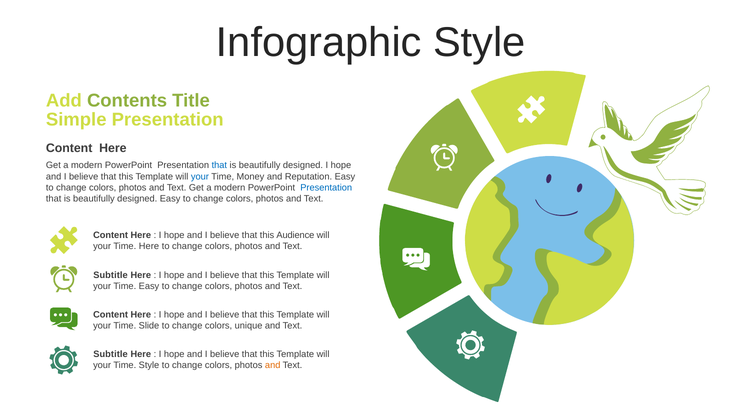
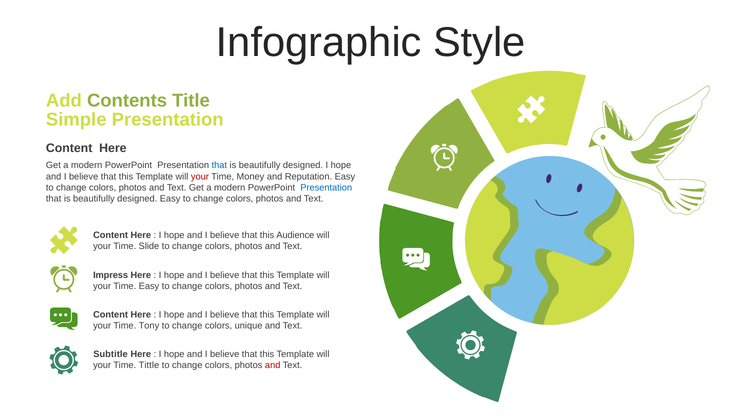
your colour: blue -> red (200, 177)
Time Here: Here -> Slide (149, 247)
Subtitle: Subtitle -> Impress (111, 275)
Slide: Slide -> Tony (149, 326)
Time Style: Style -> Tittle (149, 366)
and colour: orange -> red (273, 366)
